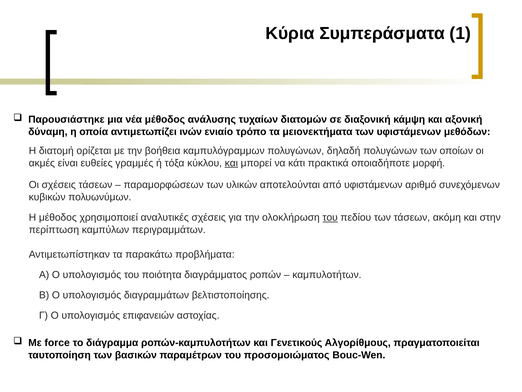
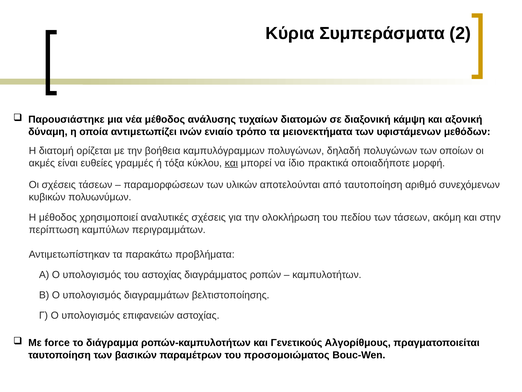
1: 1 -> 2 (460, 33)
κάτι: κάτι -> ίδιο (297, 163)
από υφιστάμενων: υφιστάμενων -> ταυτοποίηση (373, 185)
του underline: present -> none (330, 217)
του ποιότητα: ποιότητα -> αστοχίας (162, 274)
